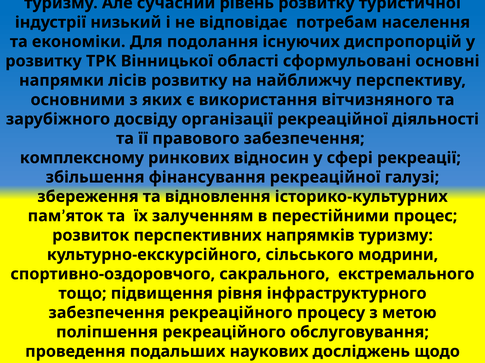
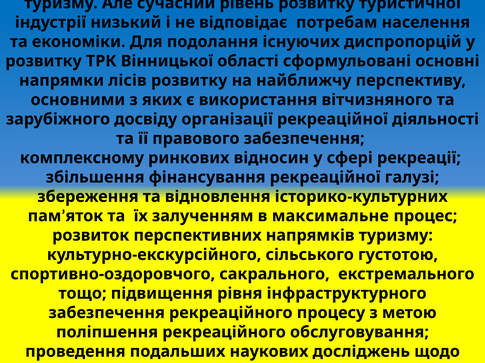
перестійними: перестійними -> максимальне (330, 216)
модрини: модрини -> густотою (398, 255)
